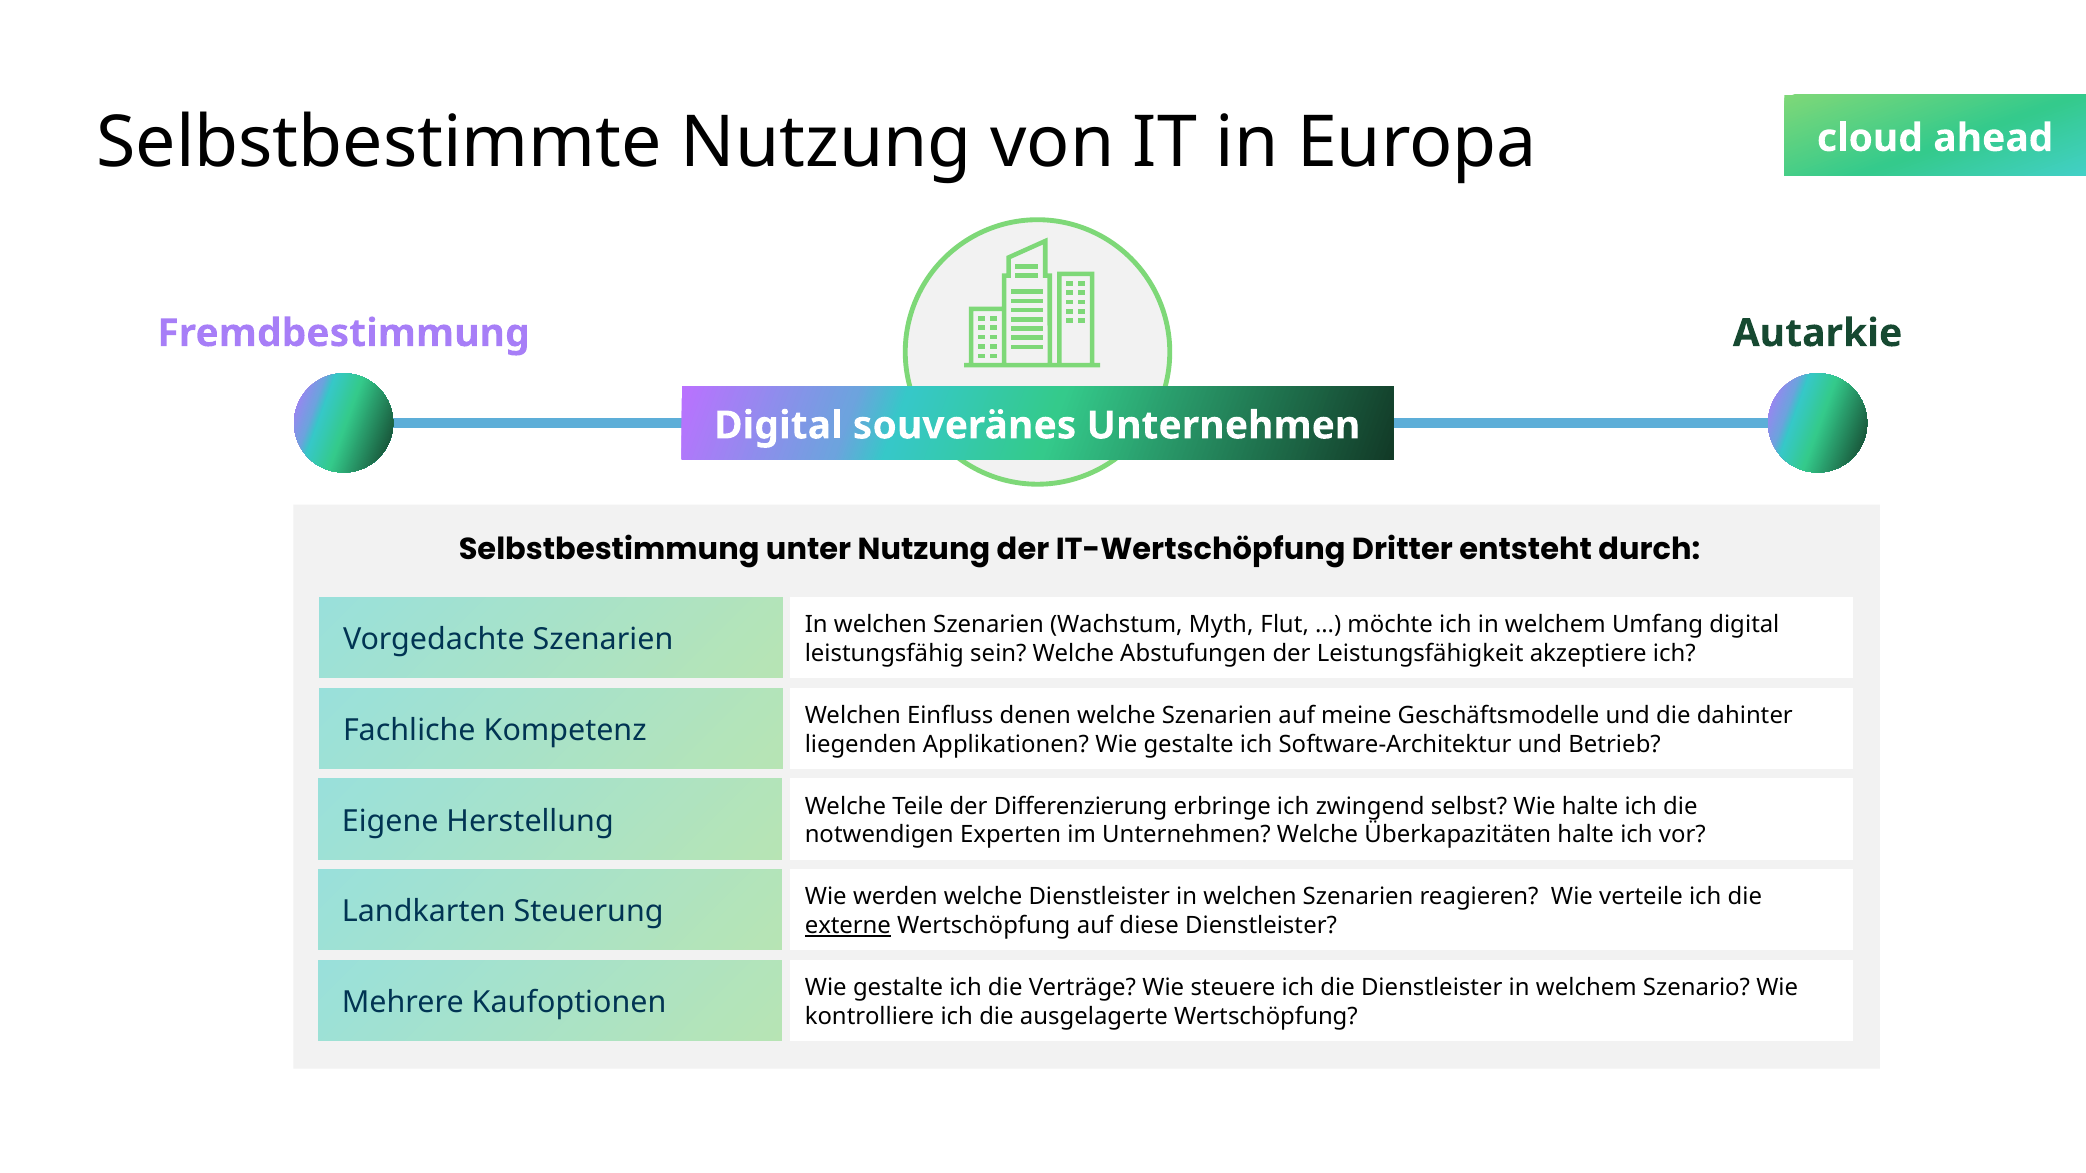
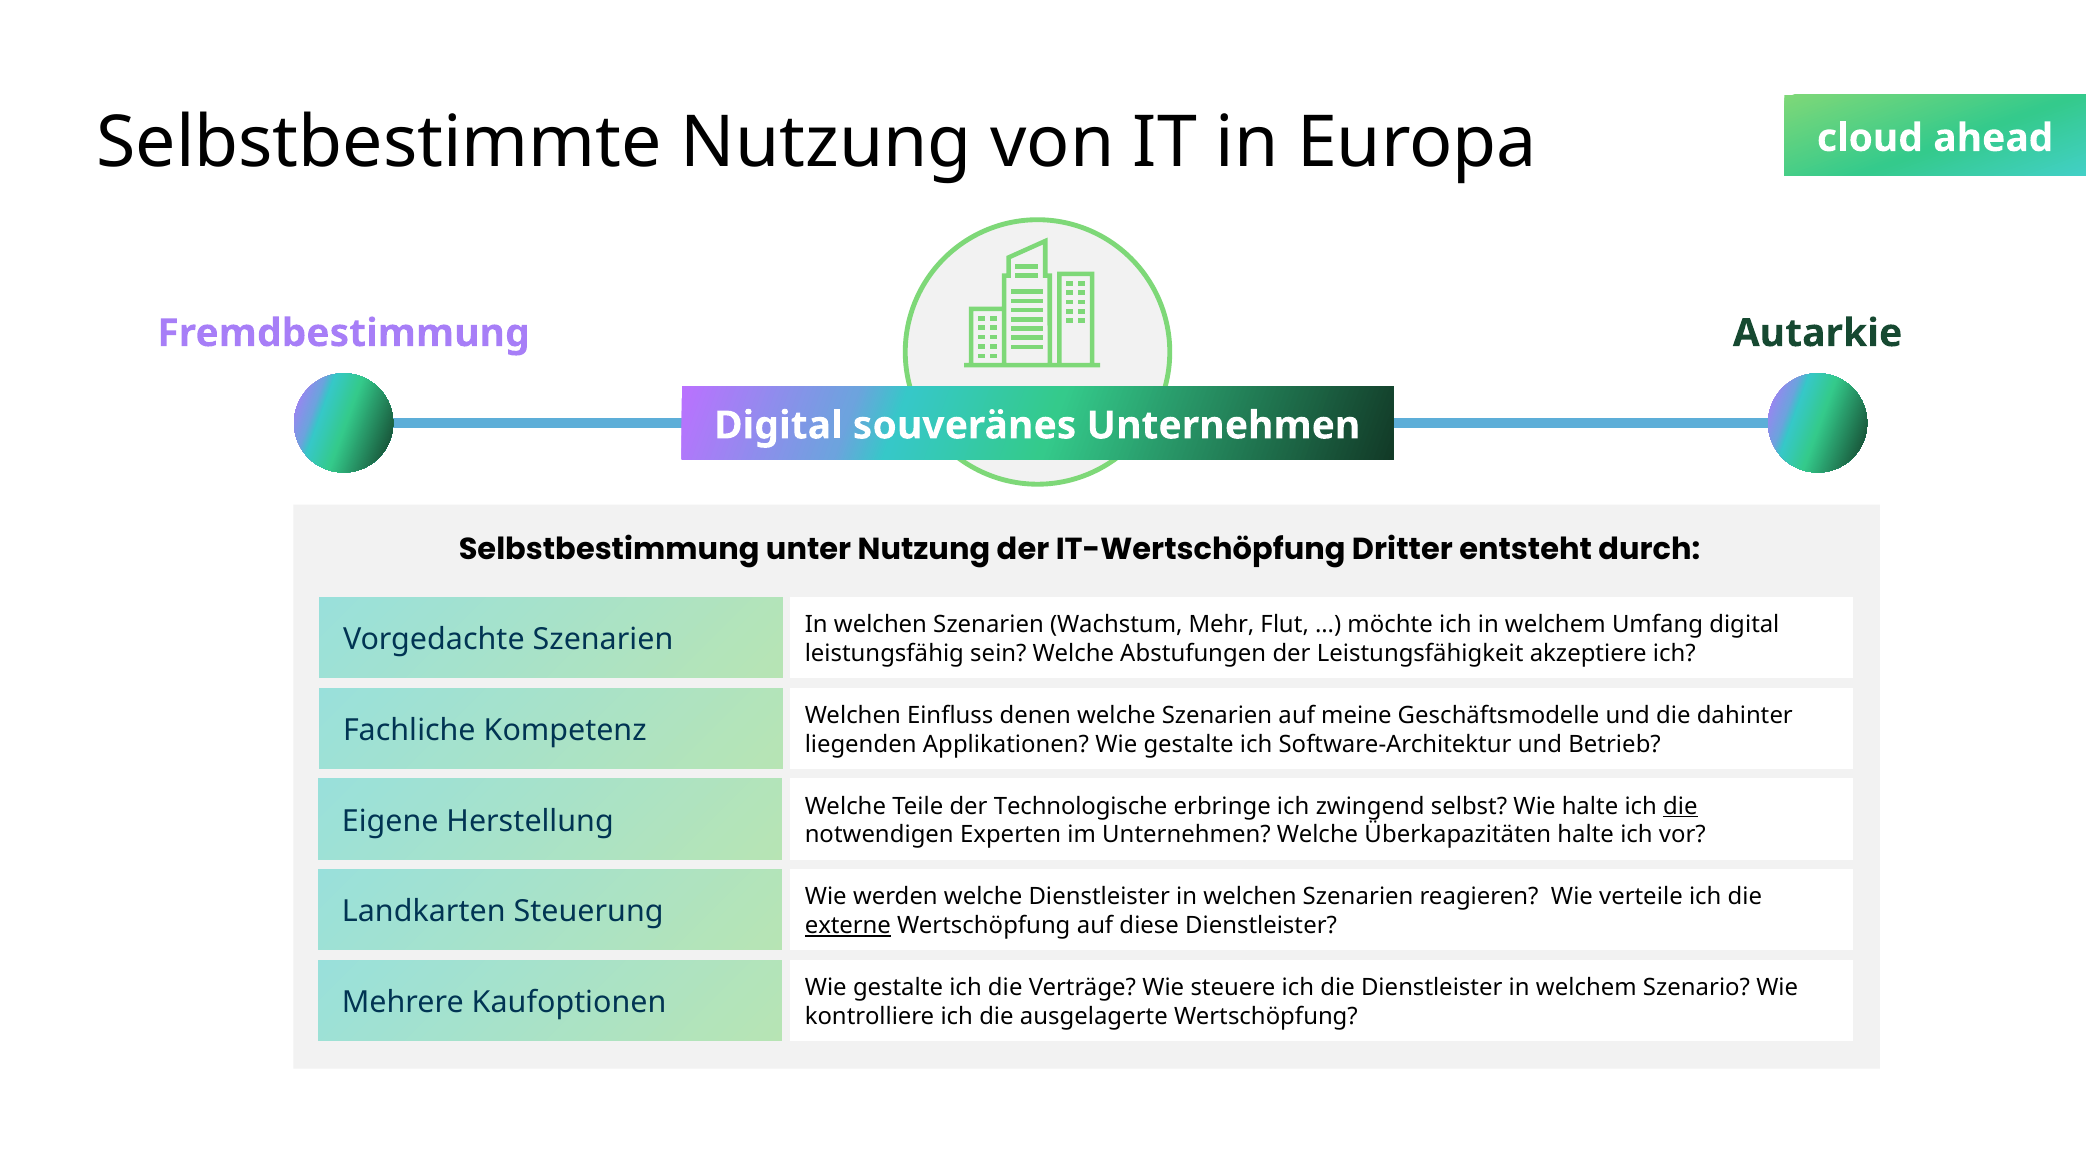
Myth: Myth -> Mehr (1221, 625)
Differenzierung: Differenzierung -> Technologische (1081, 807)
die underline: none -> present (1680, 807)
